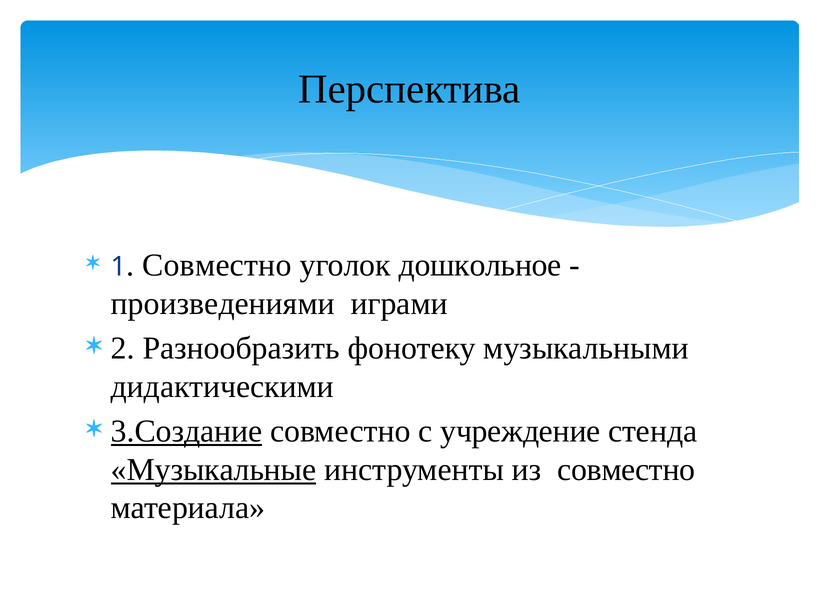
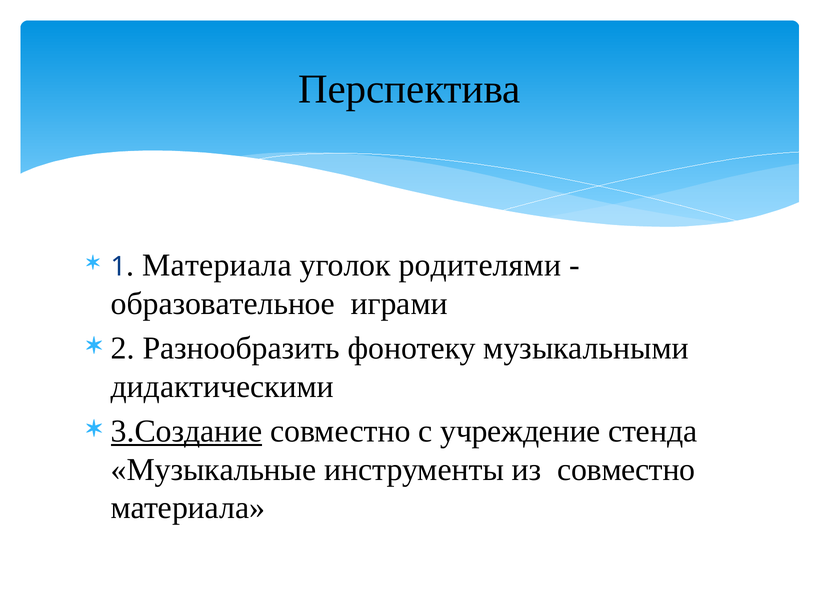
Совместно: Совместно -> Материала (217, 265)
дошкольное: дошкольное -> родителями (480, 265)
произведениями: произведениями -> образовательное (223, 303)
Музыкальные underline: present -> none (214, 469)
